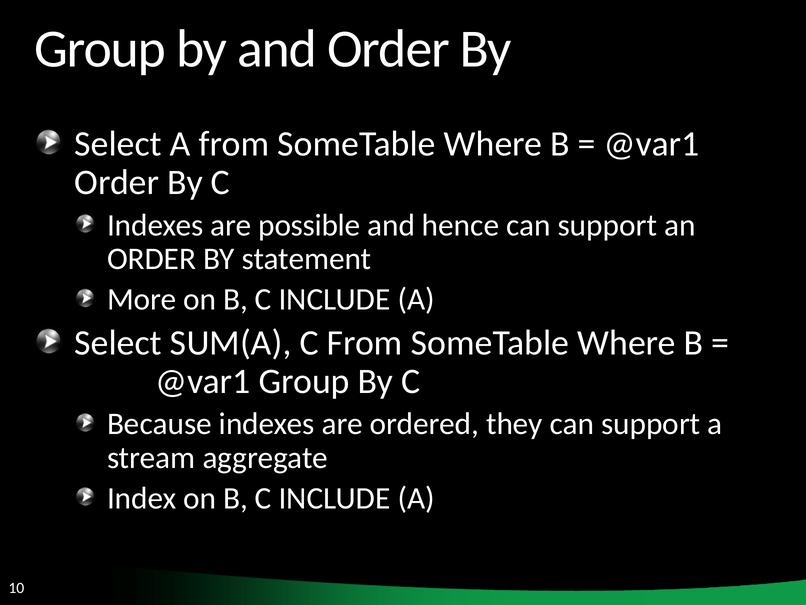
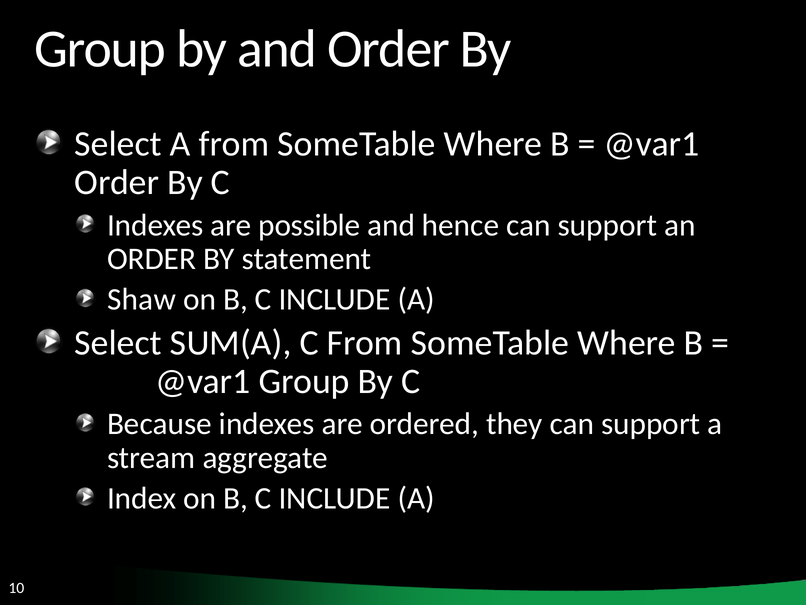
More: More -> Shaw (142, 299)
